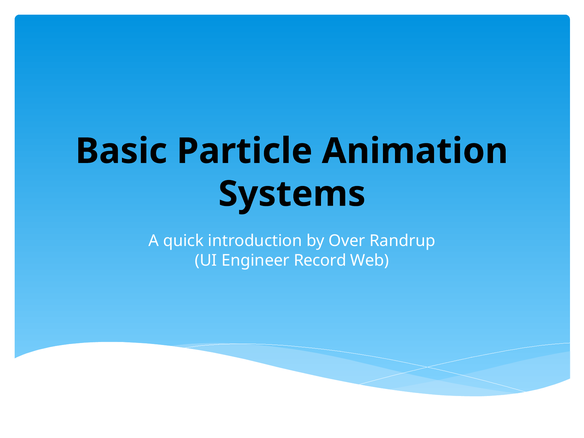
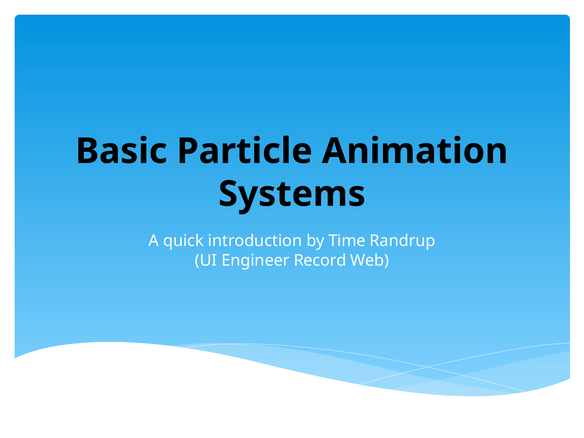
Over: Over -> Time (347, 241)
